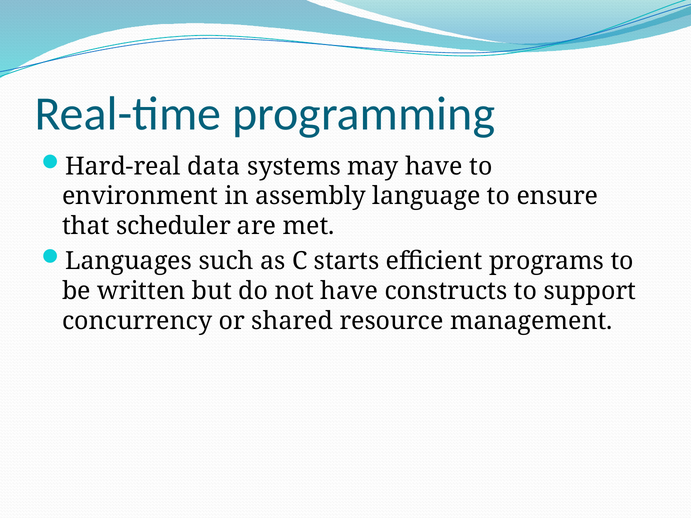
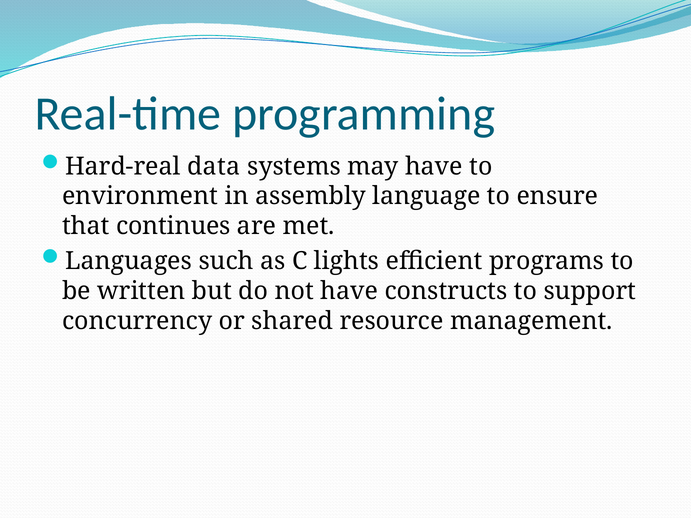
scheduler: scheduler -> continues (173, 226)
starts: starts -> lights (347, 261)
